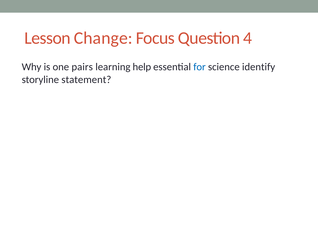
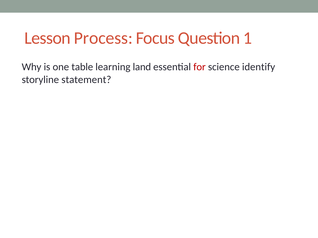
Change: Change -> Process (103, 38)
4: 4 -> 1 (248, 38)
pairs: pairs -> table (82, 67)
help: help -> land (142, 67)
for colour: blue -> red (200, 67)
